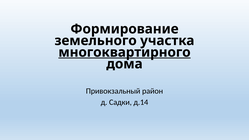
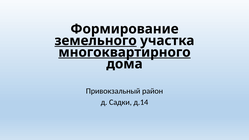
земельного underline: none -> present (96, 41)
